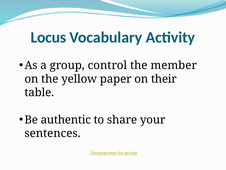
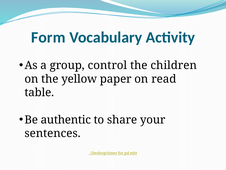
Locus: Locus -> Form (48, 37)
member: member -> children (174, 65)
their: their -> read (164, 79)
